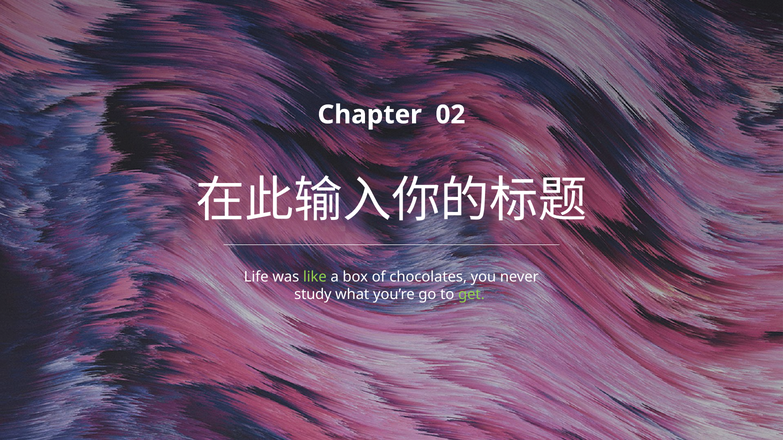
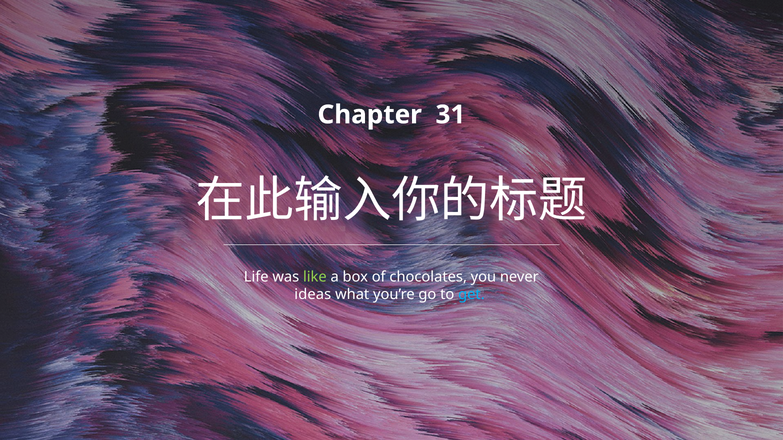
02: 02 -> 31 (450, 115)
study: study -> ideas (313, 295)
get colour: light green -> light blue (471, 295)
